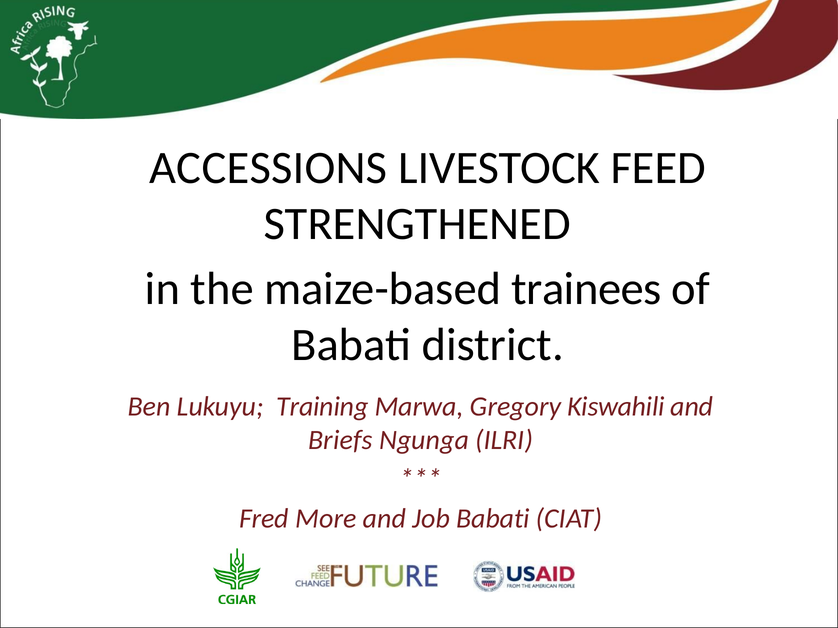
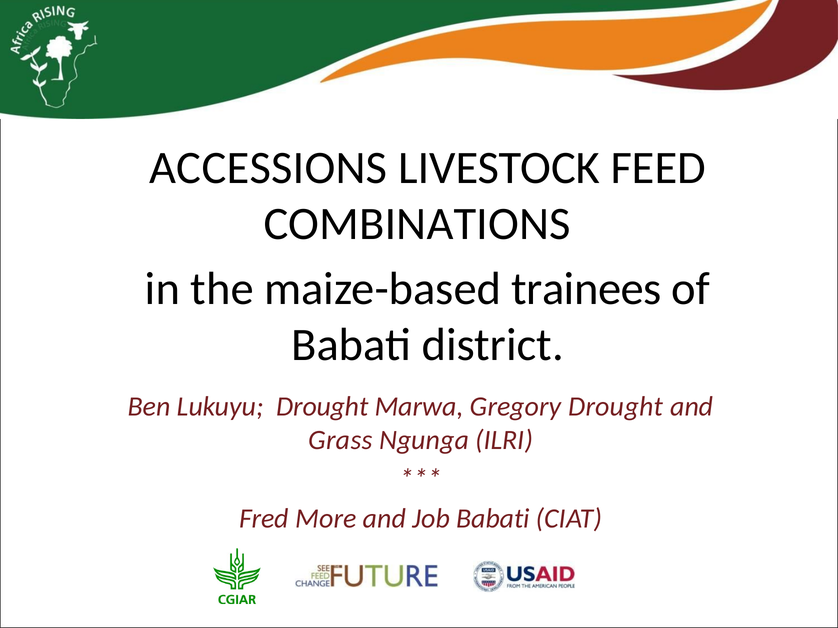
STRENGTHENED: STRENGTHENED -> COMBINATIONS (417, 224)
Lukuyu Training: Training -> Drought (322, 407)
Gregory Kiswahili: Kiswahili -> Drought (616, 407)
Briefs: Briefs -> Grass (340, 441)
